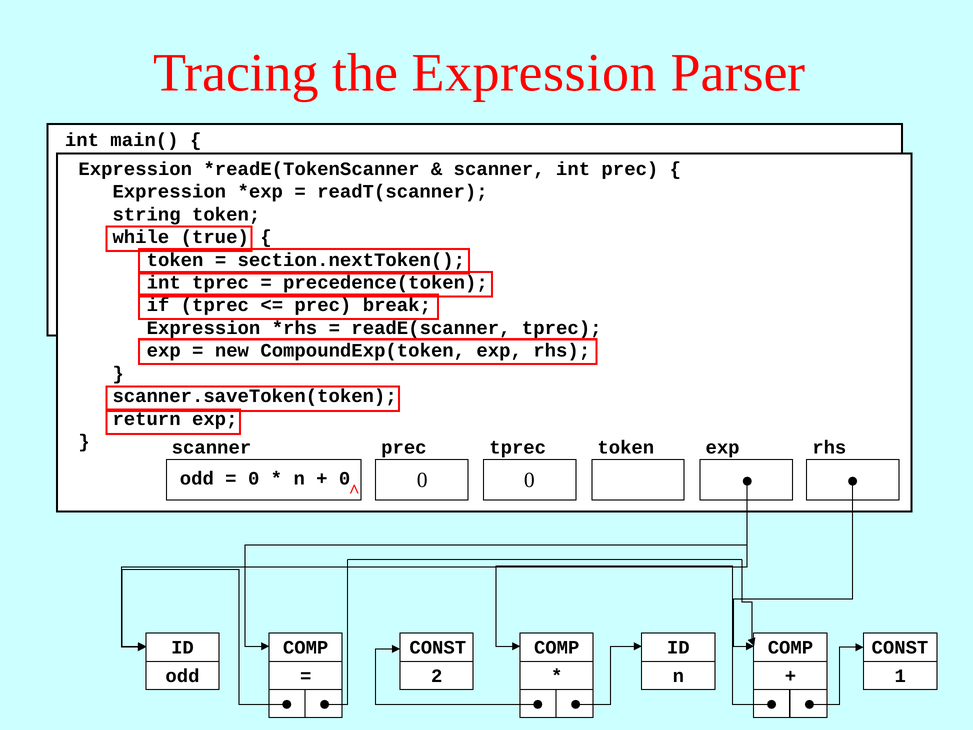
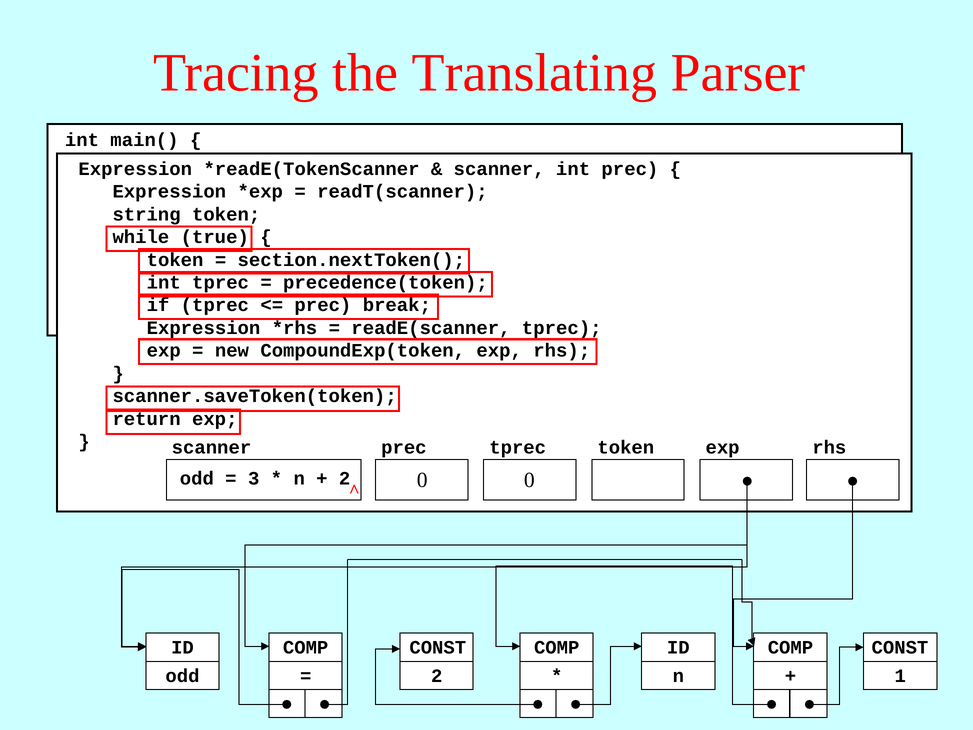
the Expression: Expression -> Translating (535, 73)
0: 0 -> 3 (254, 478)
0: 0 -> 2 (345, 478)
